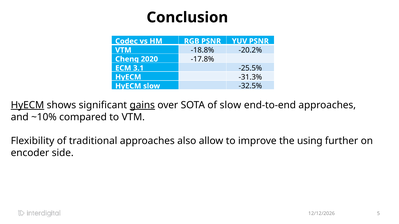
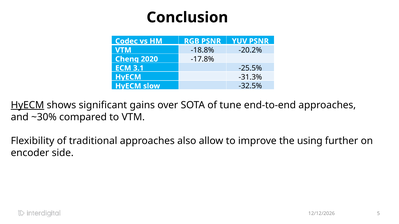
gains underline: present -> none (142, 105)
of slow: slow -> tune (230, 105)
~10%: ~10% -> ~30% (44, 117)
